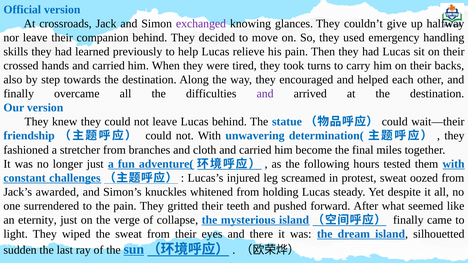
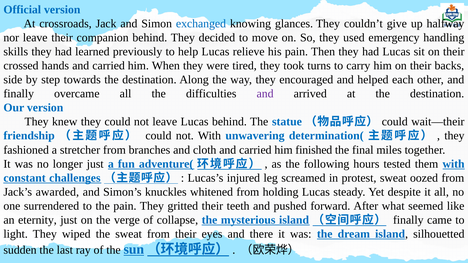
exchanged colour: purple -> blue (201, 24)
also: also -> side (13, 80)
become: become -> finished (314, 150)
